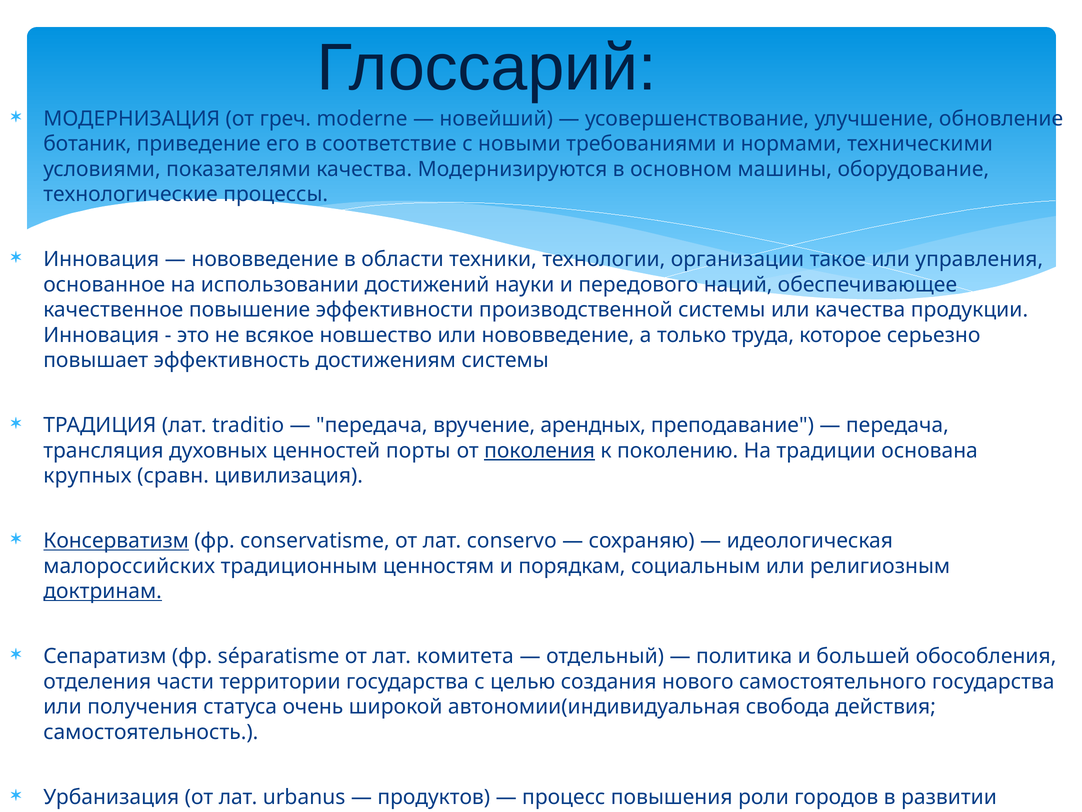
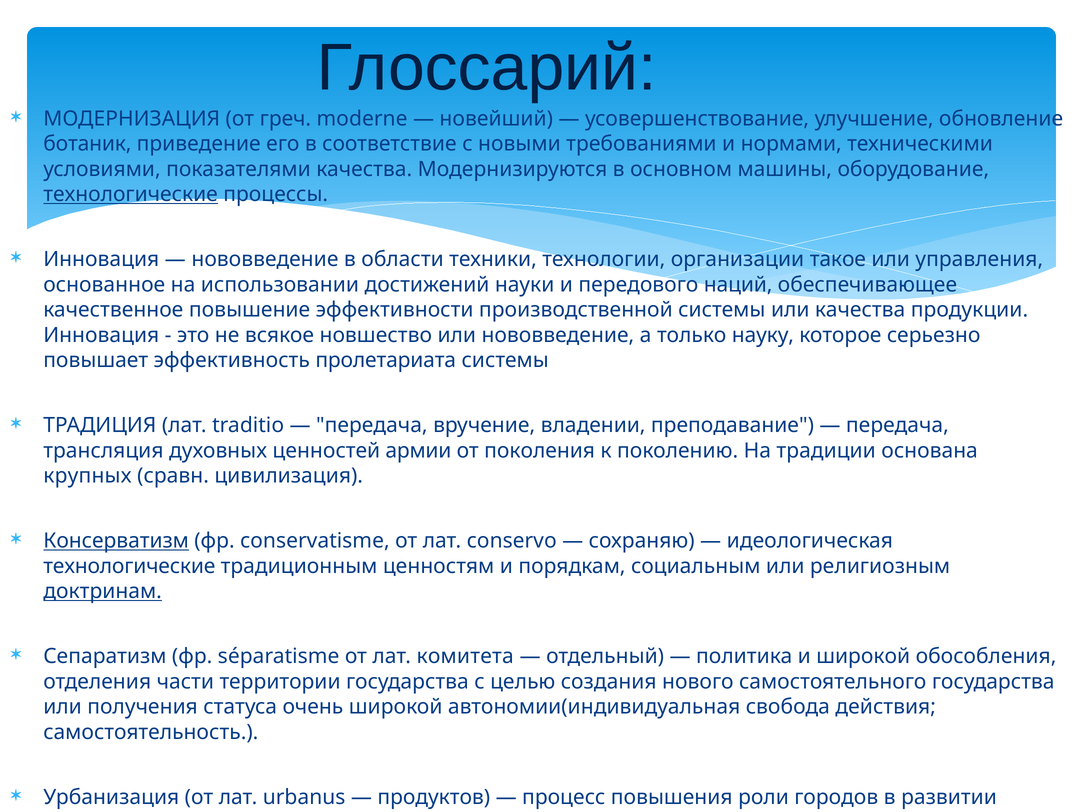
технологические underline: none -> present (131, 194)
труда: труда -> науку (763, 335)
достижениям: достижениям -> пролетариата (386, 360)
арендных: арендных -> владении (593, 425)
порты: порты -> армии (418, 450)
поколения underline: present -> none (540, 450)
малороссийских: малороссийских -> технологические (129, 566)
и большей: большей -> широкой (863, 656)
